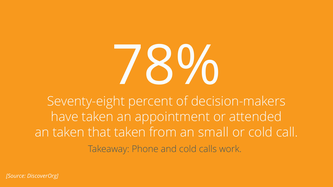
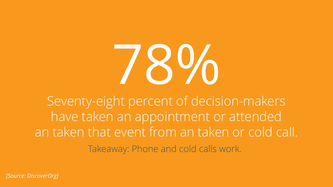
that taken: taken -> event (130, 133)
from an small: small -> taken (214, 133)
